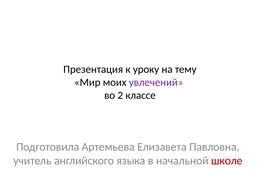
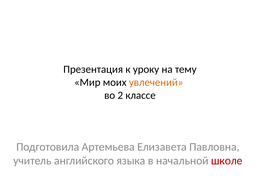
увлечений colour: purple -> orange (156, 82)
